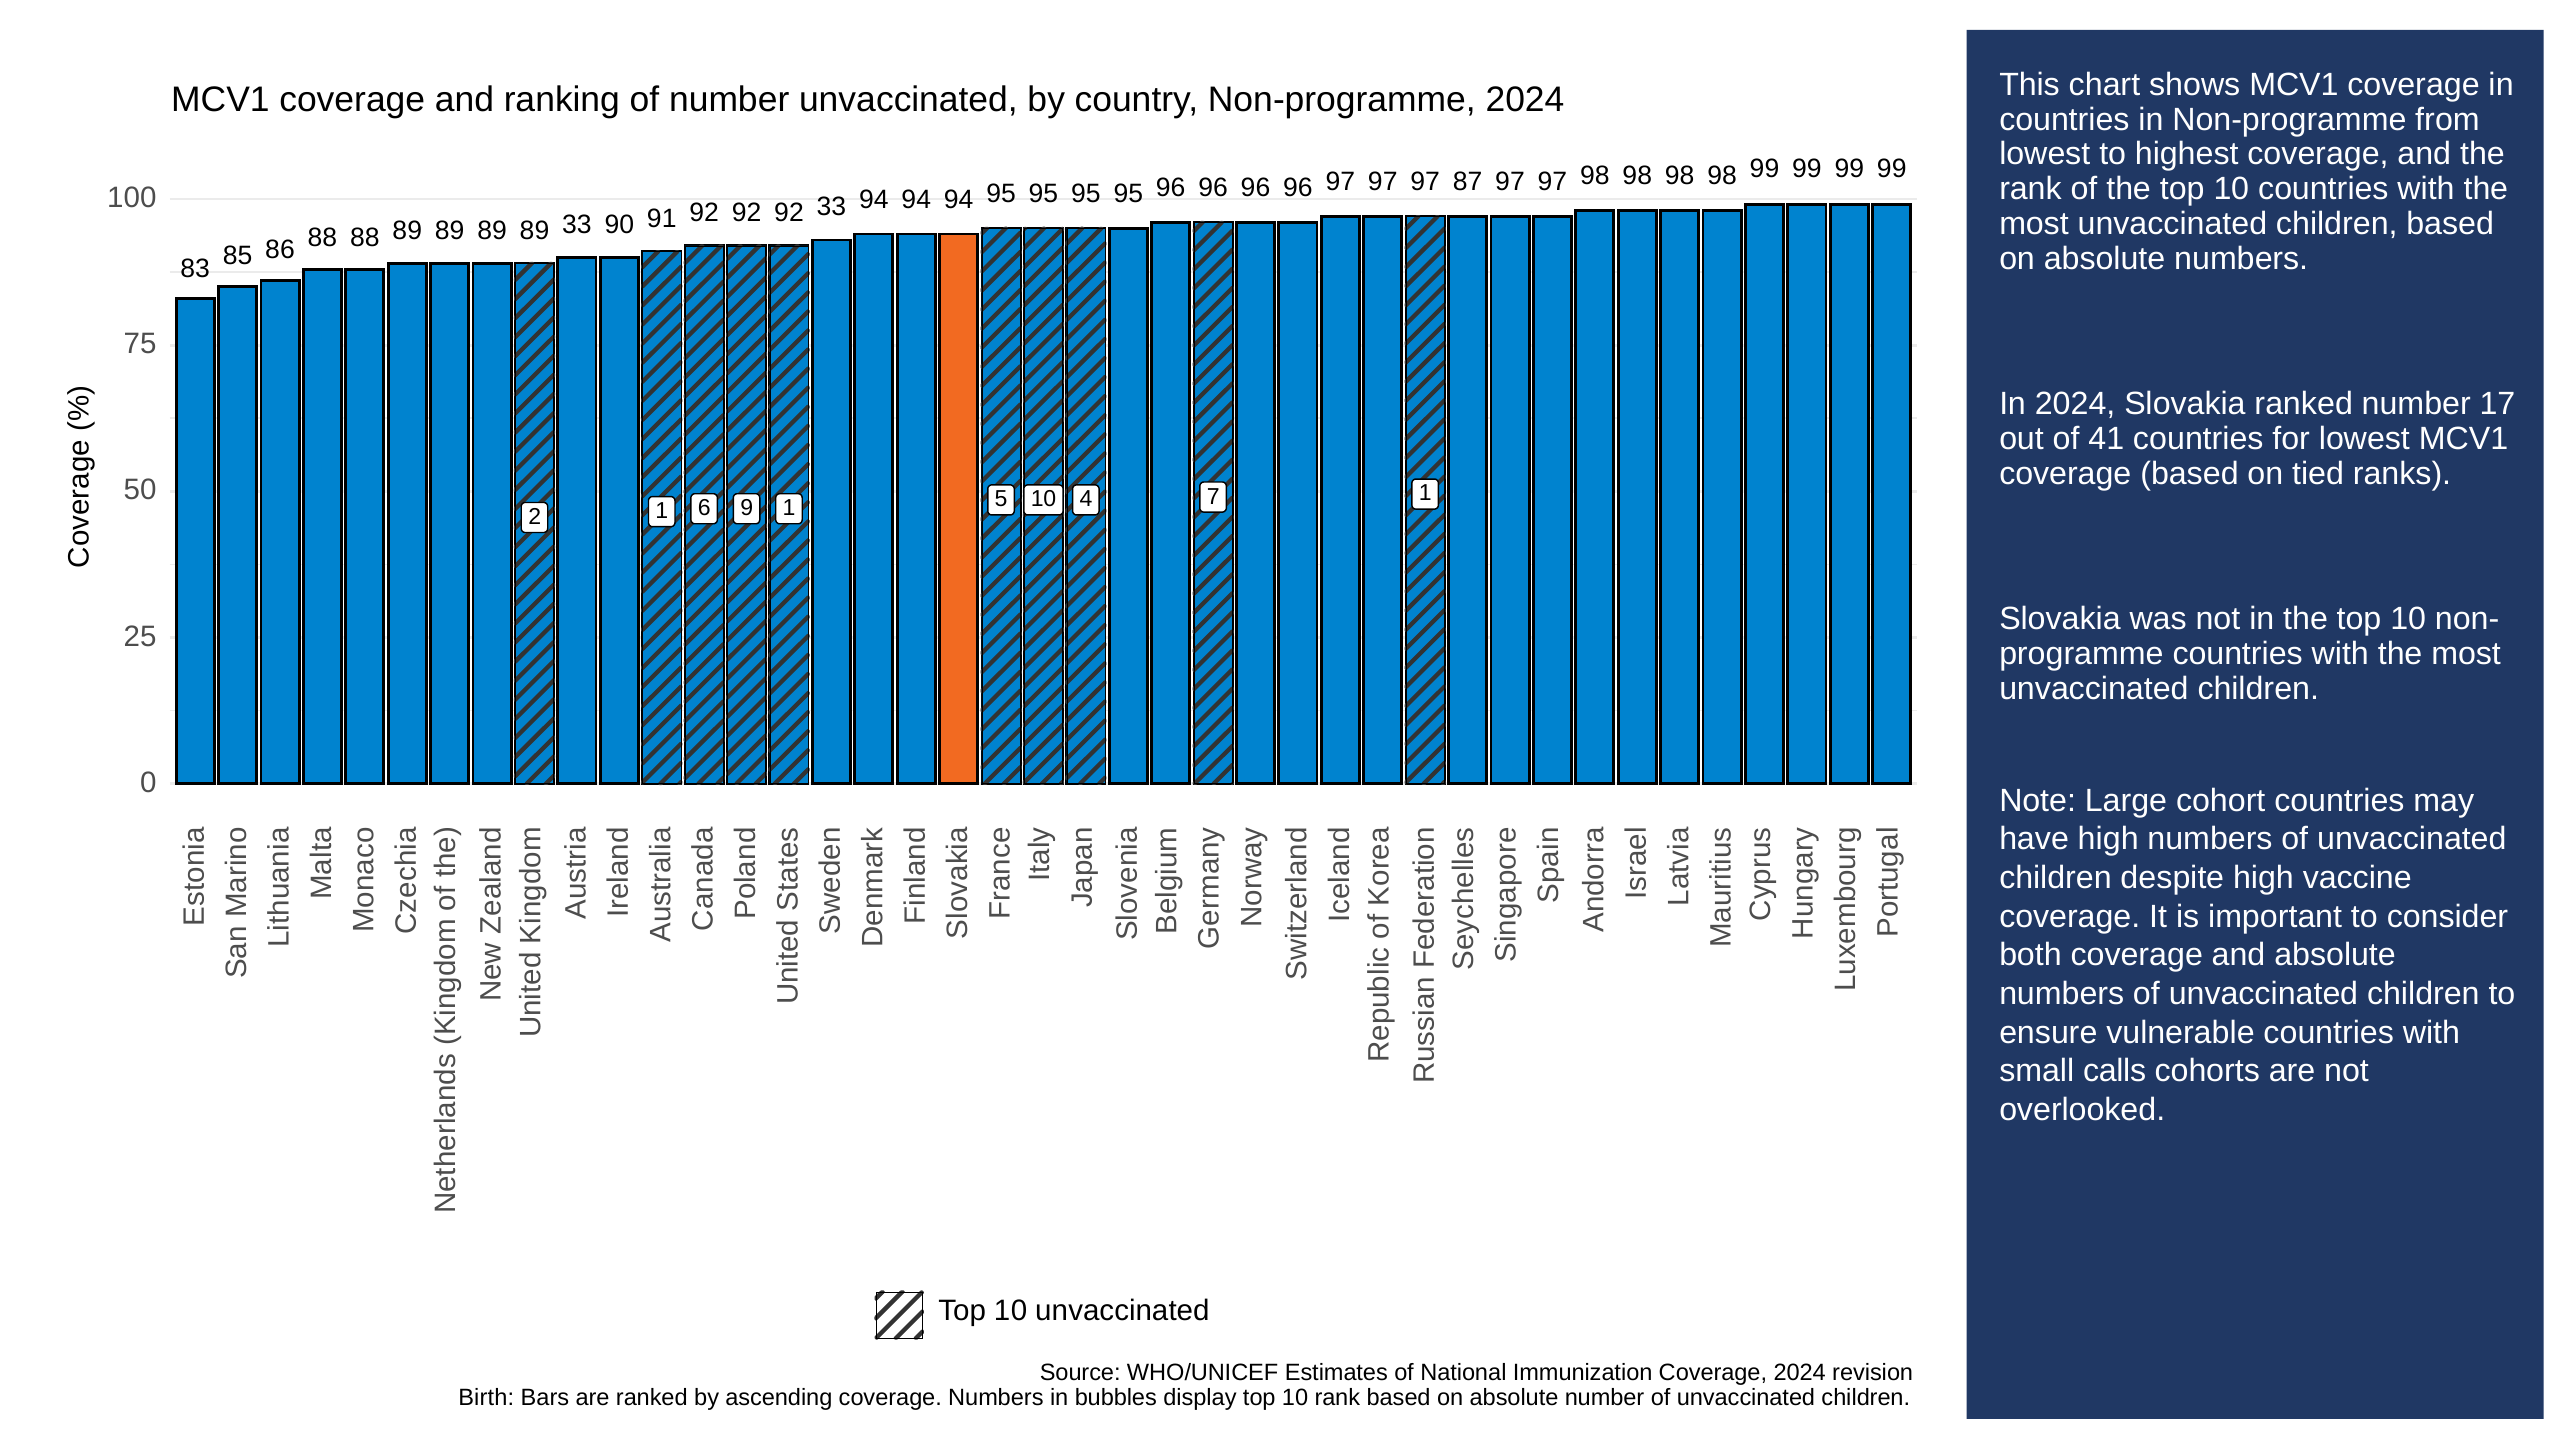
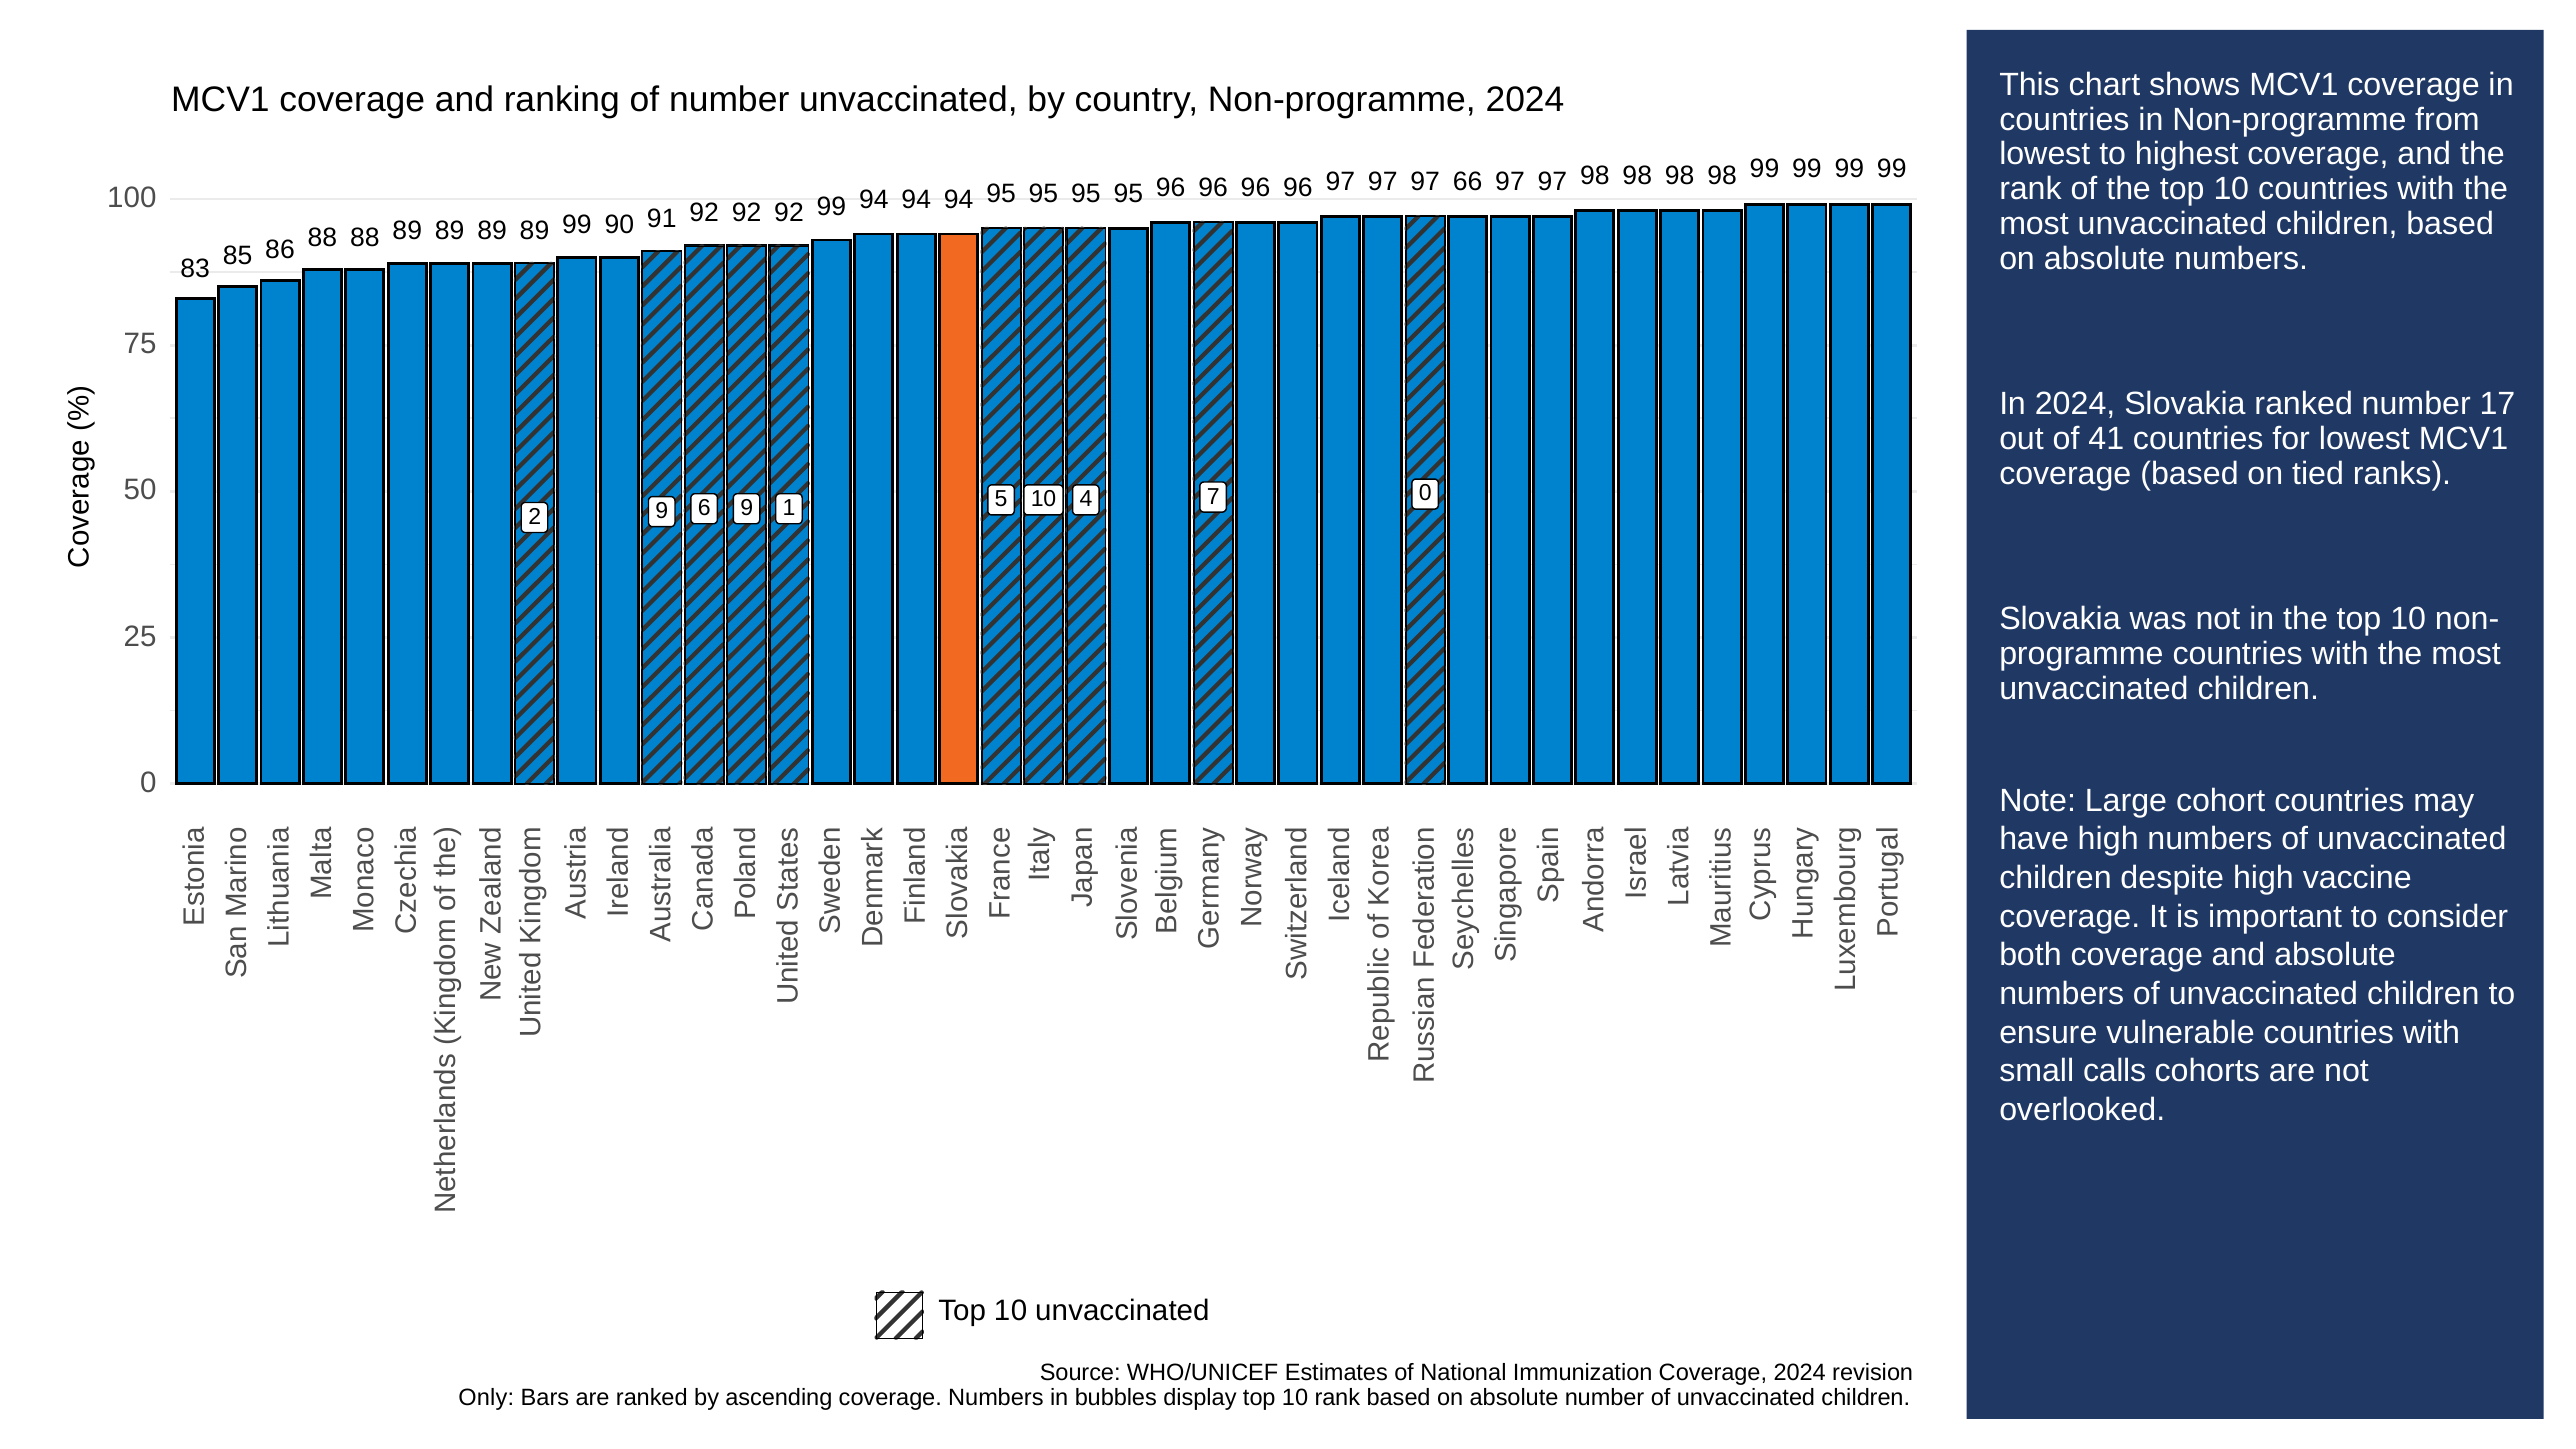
87: 87 -> 66 (1468, 182)
92 33: 33 -> 99 (831, 206)
89 33: 33 -> 99 (577, 225)
7 1: 1 -> 0 (1425, 493)
2 1: 1 -> 9 (662, 511)
Birth: Birth -> Only (486, 1398)
